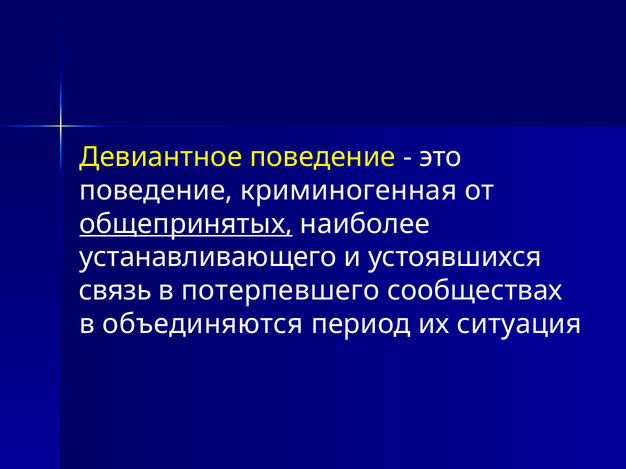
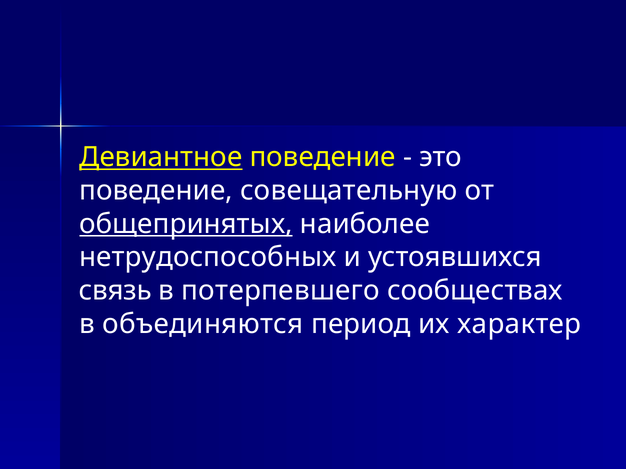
Девиантное underline: none -> present (161, 157)
криминогенная: криминогенная -> совещательную (349, 191)
устанавливающего: устанавливающего -> нетрудоспособных (208, 258)
ситуация: ситуация -> характер (519, 324)
